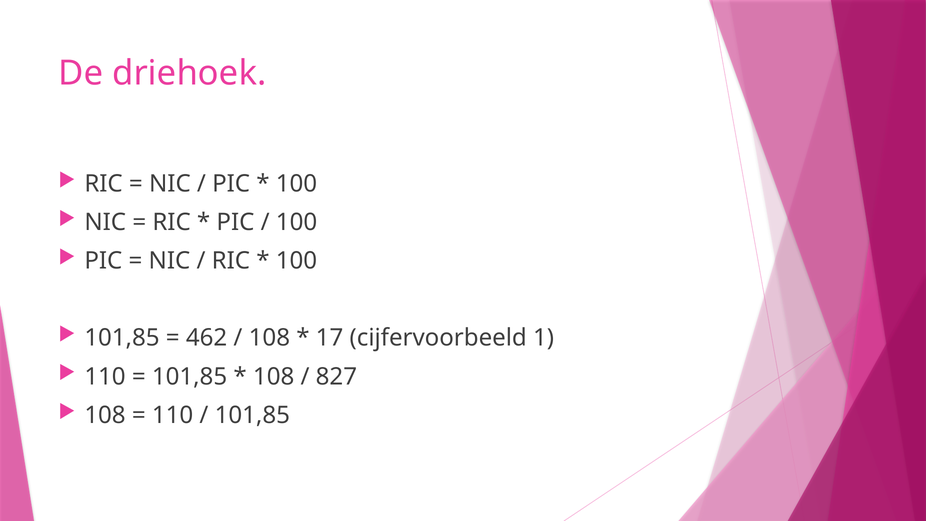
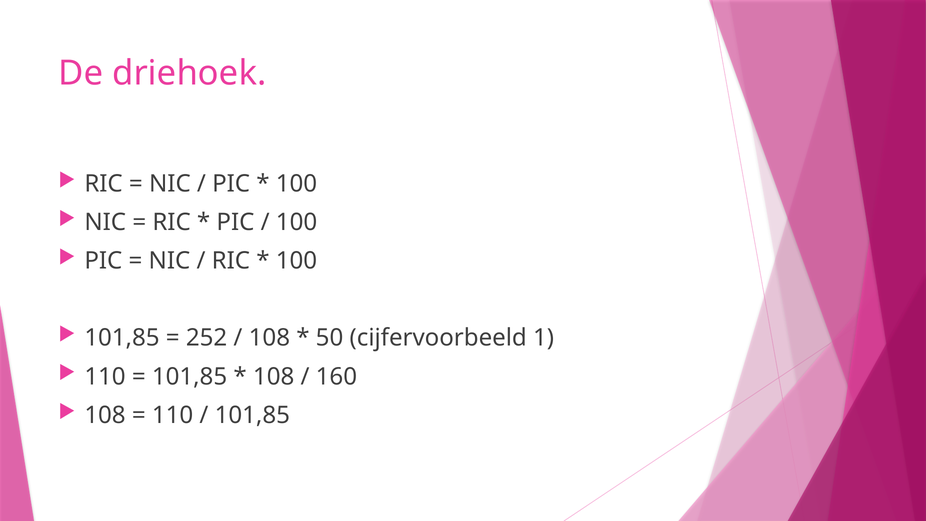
462: 462 -> 252 (207, 338)
17: 17 -> 50 (330, 338)
827: 827 -> 160 (336, 376)
